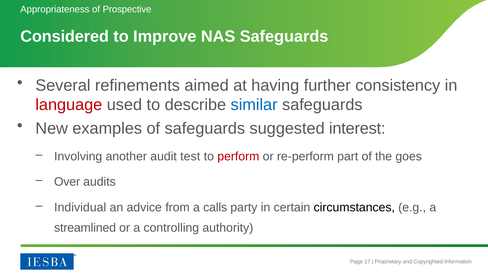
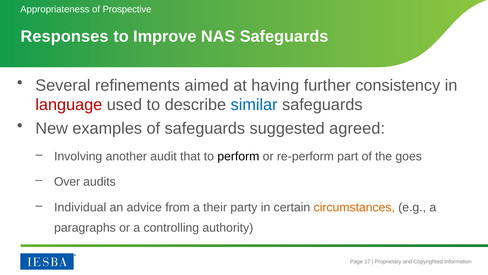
Considered: Considered -> Responses (64, 36)
interest: interest -> agreed (357, 128)
test: test -> that (190, 156)
perform colour: red -> black (238, 156)
calls: calls -> their (215, 207)
circumstances colour: black -> orange (354, 207)
streamlined: streamlined -> paragraphs (85, 227)
